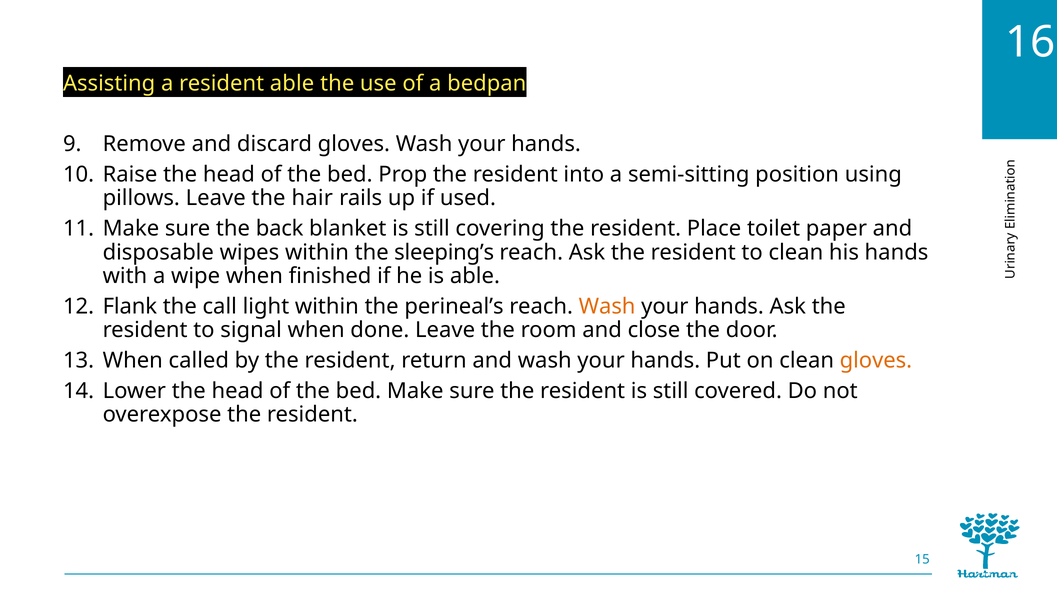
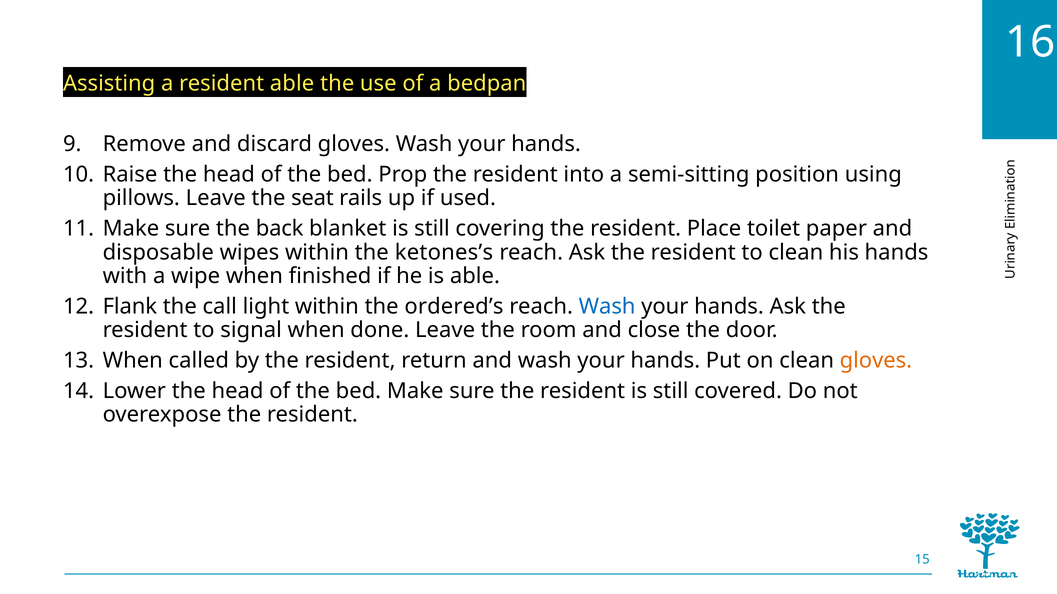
hair: hair -> seat (312, 198)
sleeping’s: sleeping’s -> ketones’s (444, 253)
perineal’s: perineal’s -> ordered’s (454, 307)
Wash colour: orange -> blue (607, 307)
